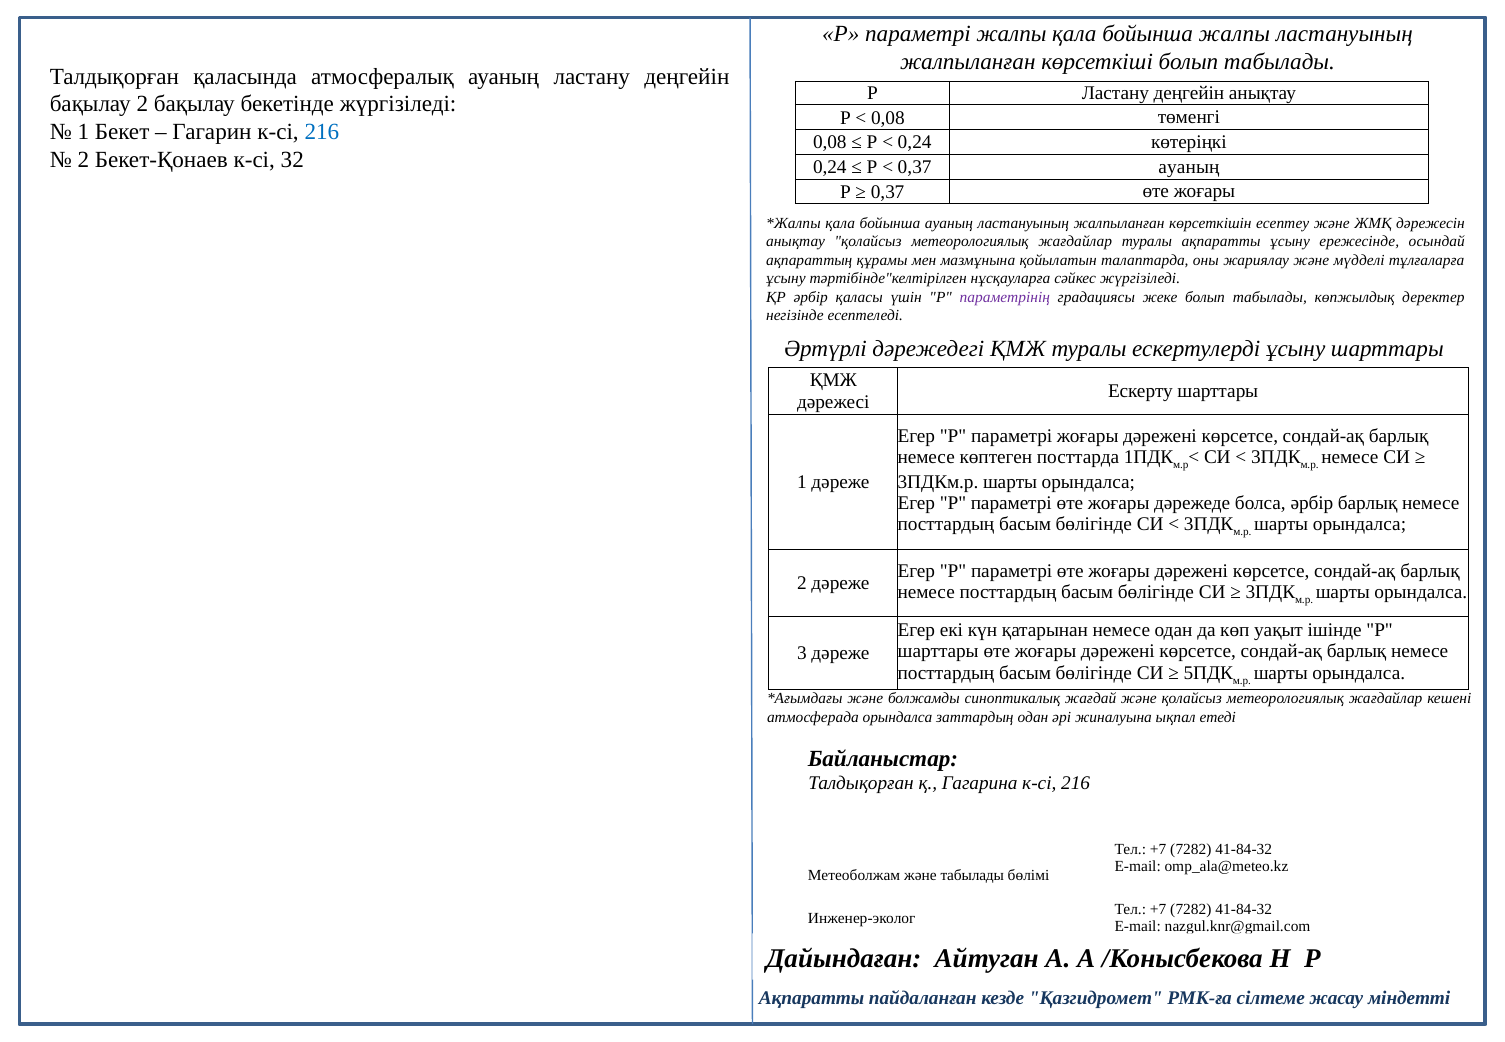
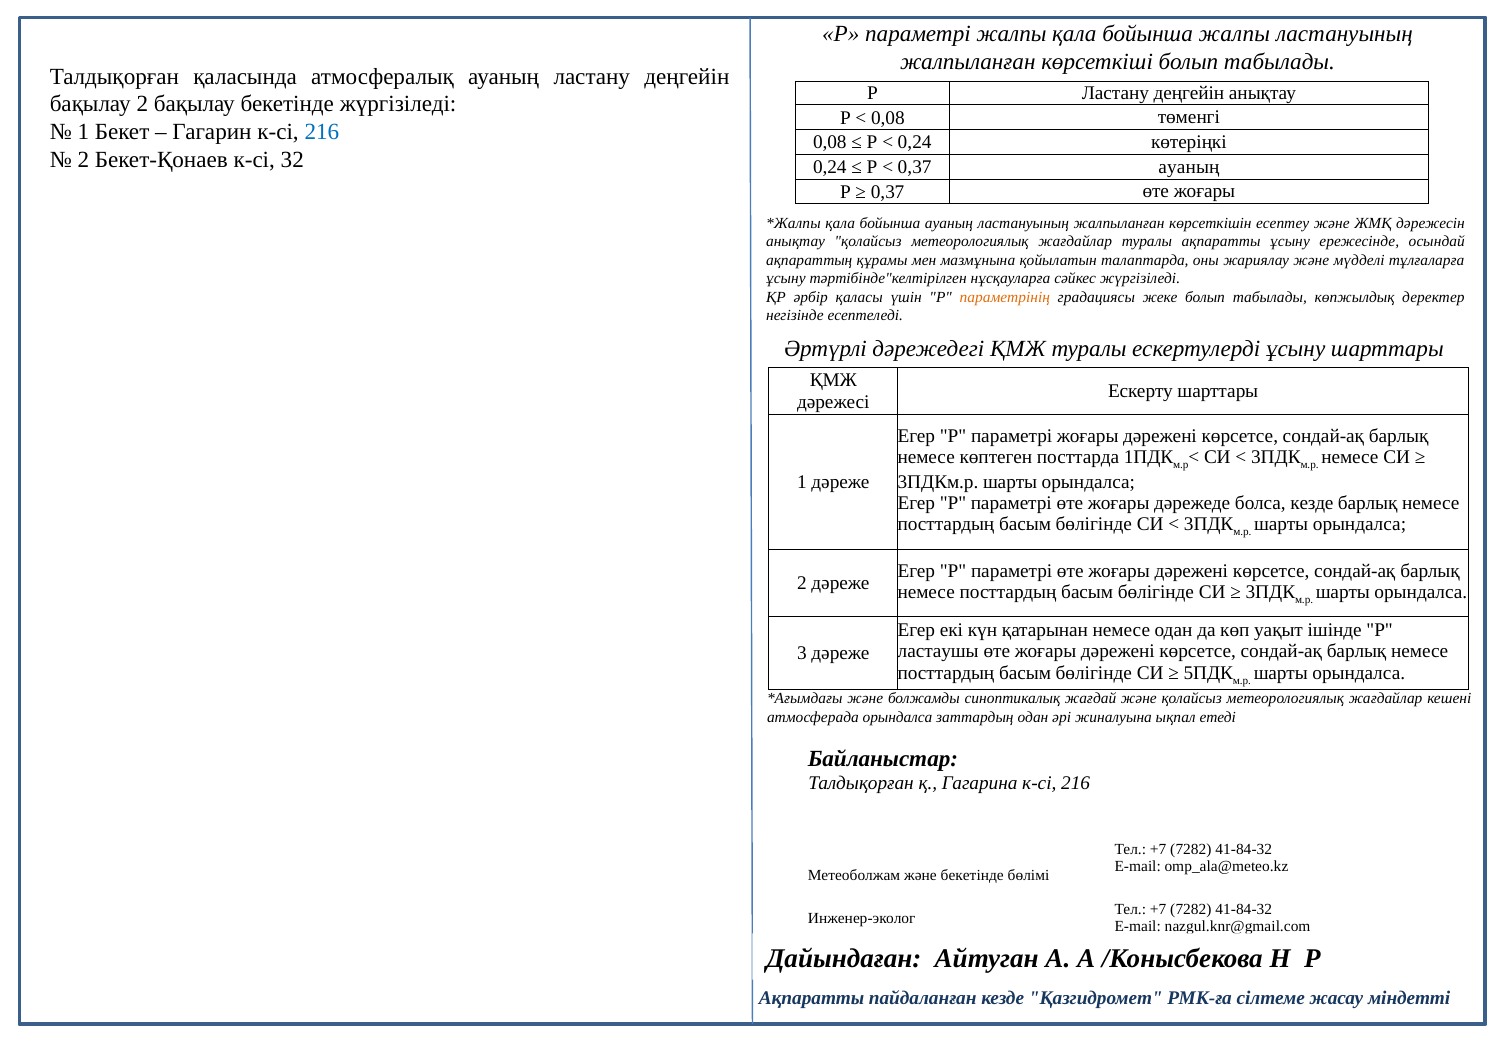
параметрінің colour: purple -> orange (1005, 297)
болса әрбір: әрбір -> кезде (1312, 503)
шарттары: шарттары -> ластаушы (938, 651)
және табылады: табылады -> бекетінде (972, 875)
